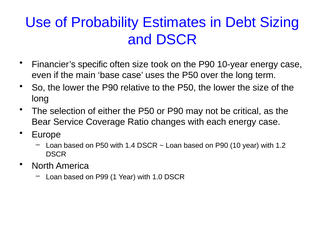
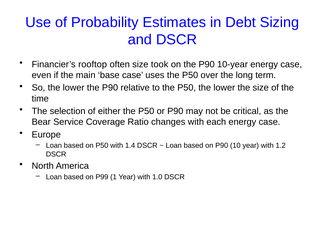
specific: specific -> rooftop (93, 65)
long: long -> time (40, 99)
